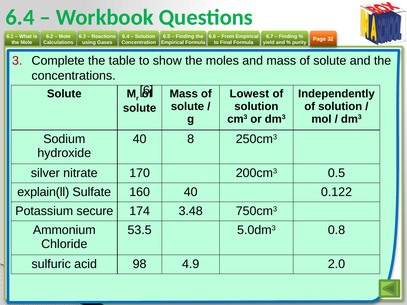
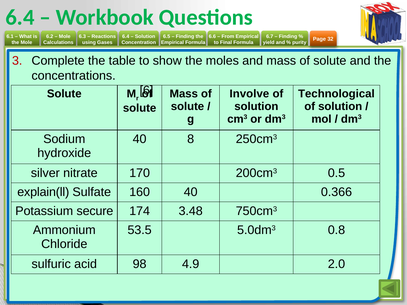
Lowest: Lowest -> Involve (249, 94)
Independently: Independently -> Technological (336, 94)
0.122: 0.122 -> 0.366 (337, 192)
